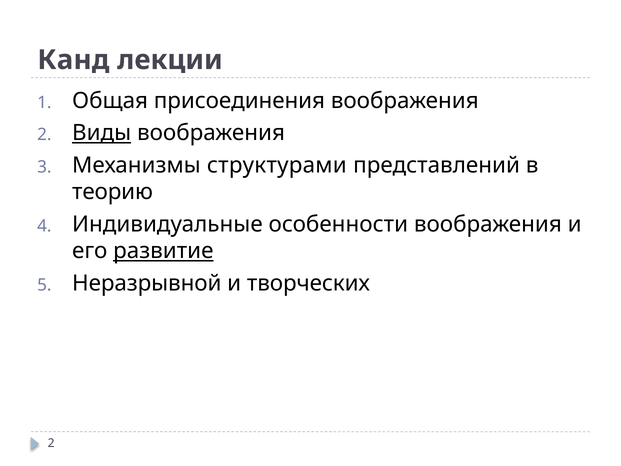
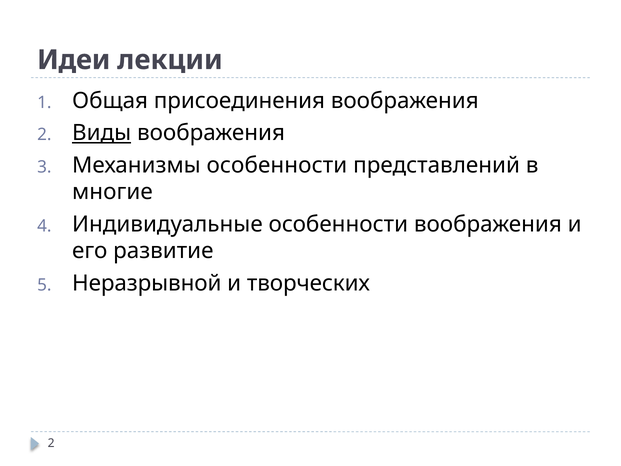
Канд: Канд -> Идеи (74, 60)
Механизмы структурами: структурами -> особенности (277, 165)
теорию: теорию -> многие (112, 192)
развитие underline: present -> none (163, 251)
